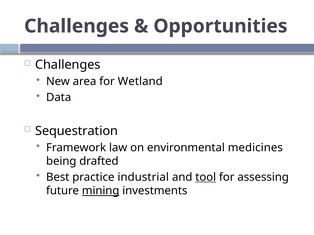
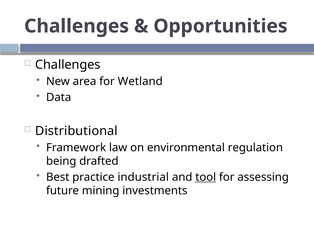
Sequestration: Sequestration -> Distributional (76, 131)
medicines: medicines -> regulation (255, 148)
mining underline: present -> none (101, 191)
